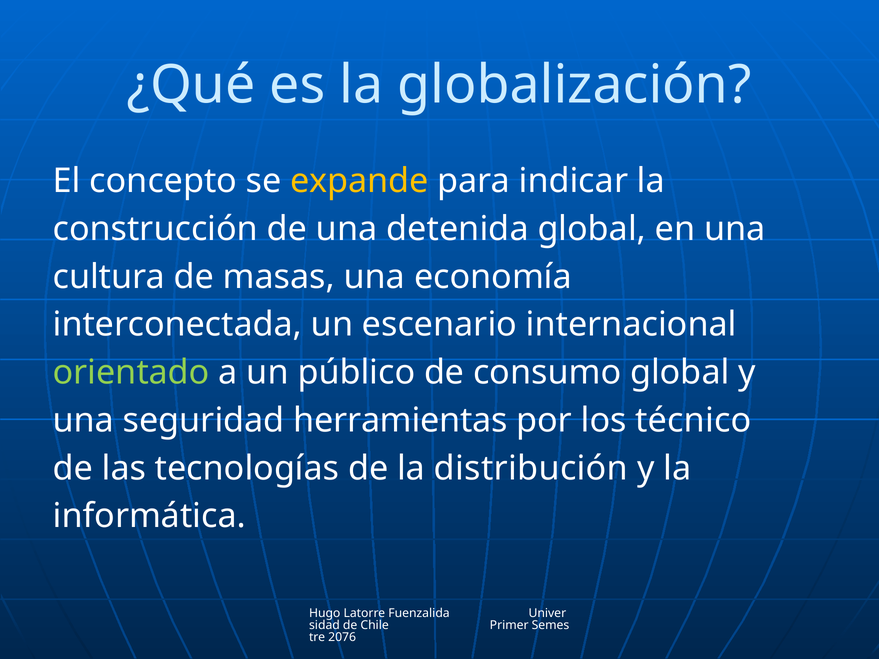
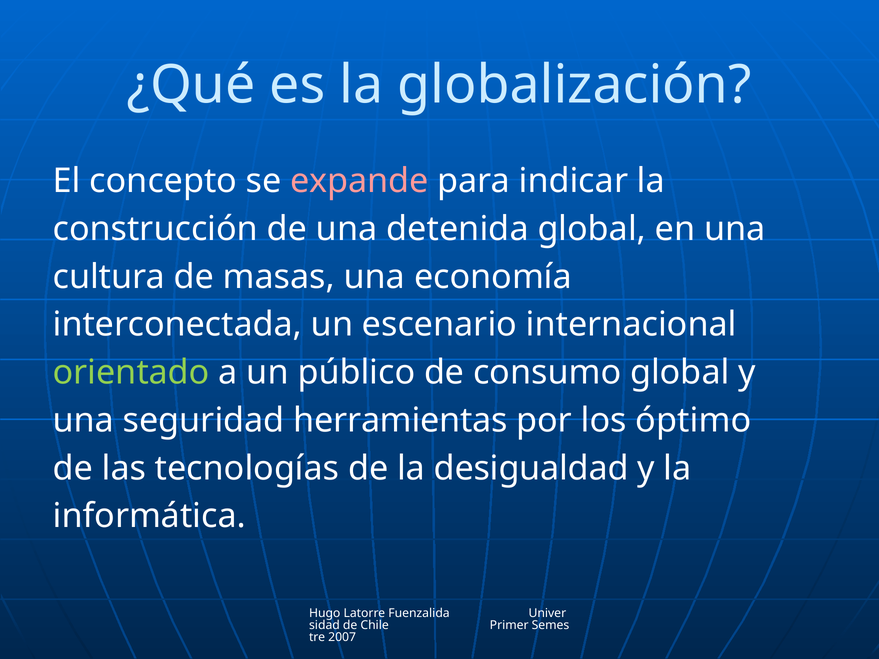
expande colour: yellow -> pink (359, 181)
técnico: técnico -> óptimo (693, 421)
distribución: distribución -> desigualdad (531, 468)
2076: 2076 -> 2007 (342, 638)
